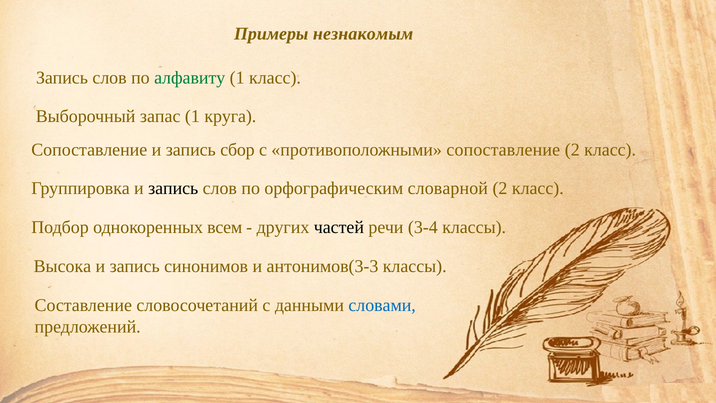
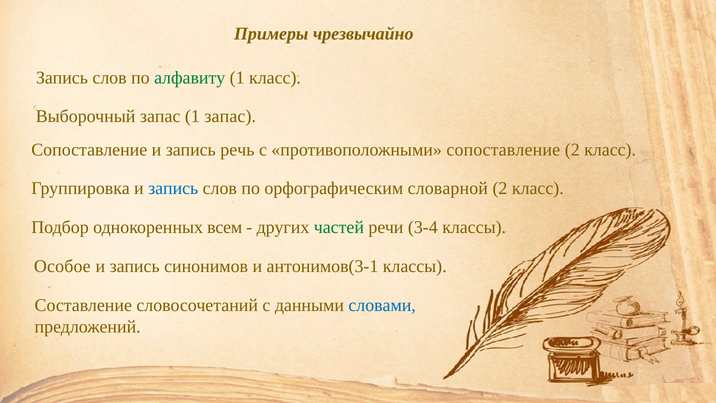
незнакомым: незнакомым -> чрезвычайно (363, 34)
1 круга: круга -> запас (230, 117)
сбор: сбор -> речь (237, 150)
запись colour: black -> blue (173, 188)
частей colour: black -> green (339, 227)
Высока: Высока -> Особое (62, 266)
антонимов(3-3: антонимов(3-3 -> антонимов(3-1 (322, 266)
